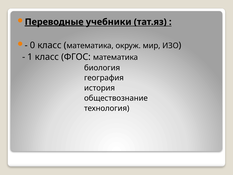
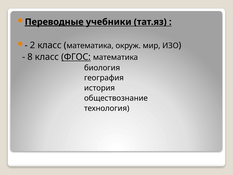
0: 0 -> 2 (33, 45)
1: 1 -> 8 (30, 57)
ФГОС underline: none -> present (76, 57)
